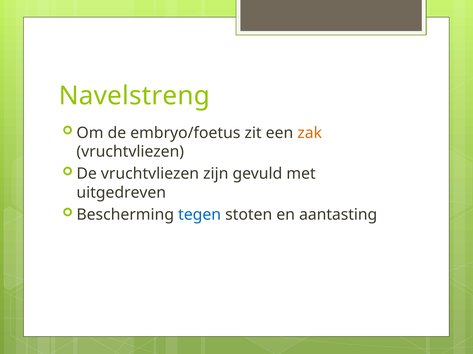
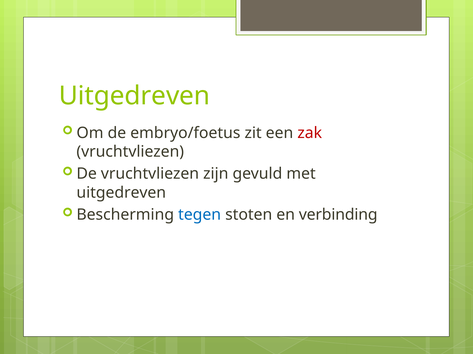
Navelstreng: Navelstreng -> Uitgedreven (134, 96)
zak colour: orange -> red (310, 133)
aantasting: aantasting -> verbinding (338, 215)
